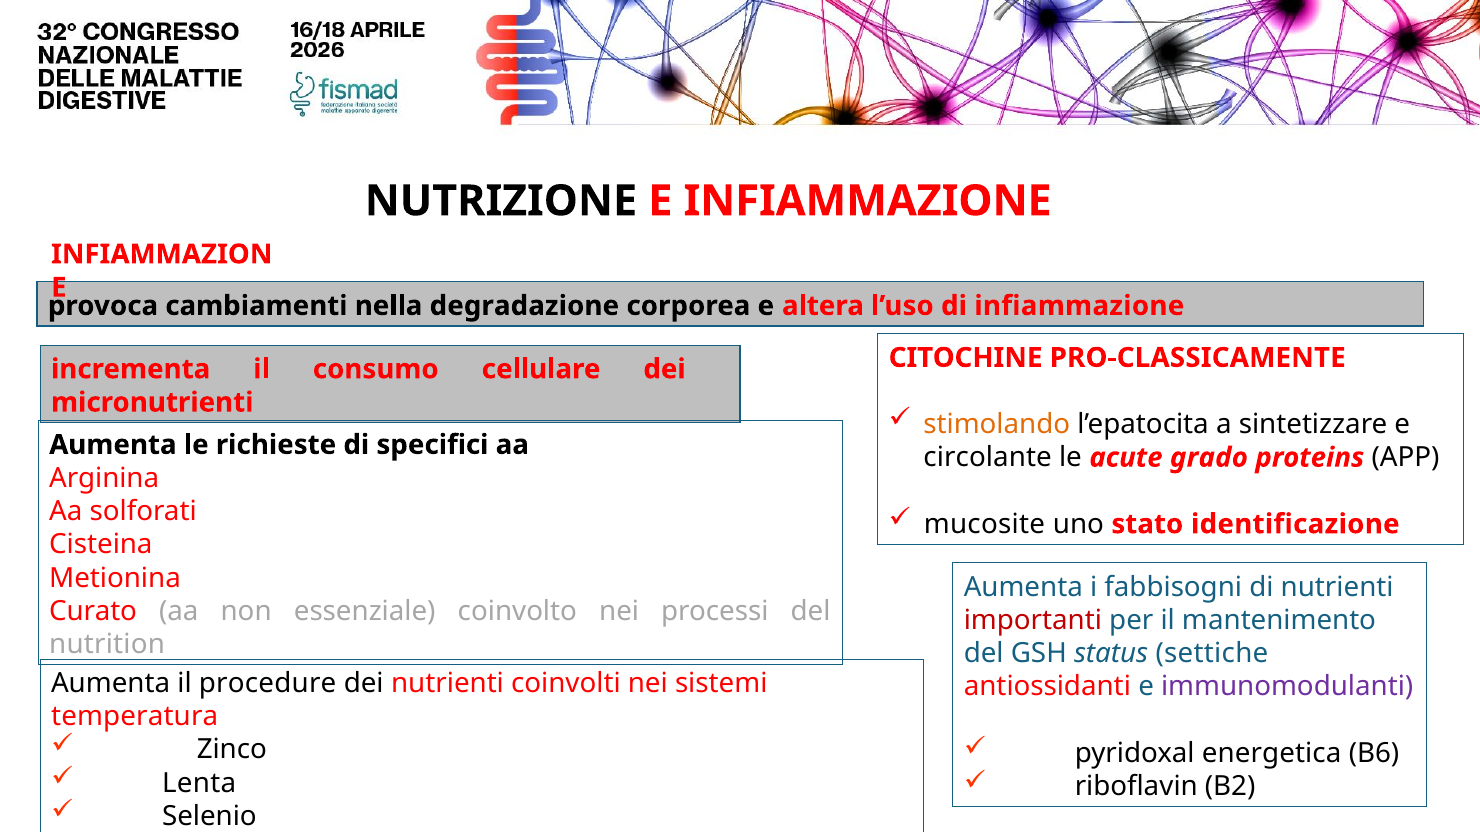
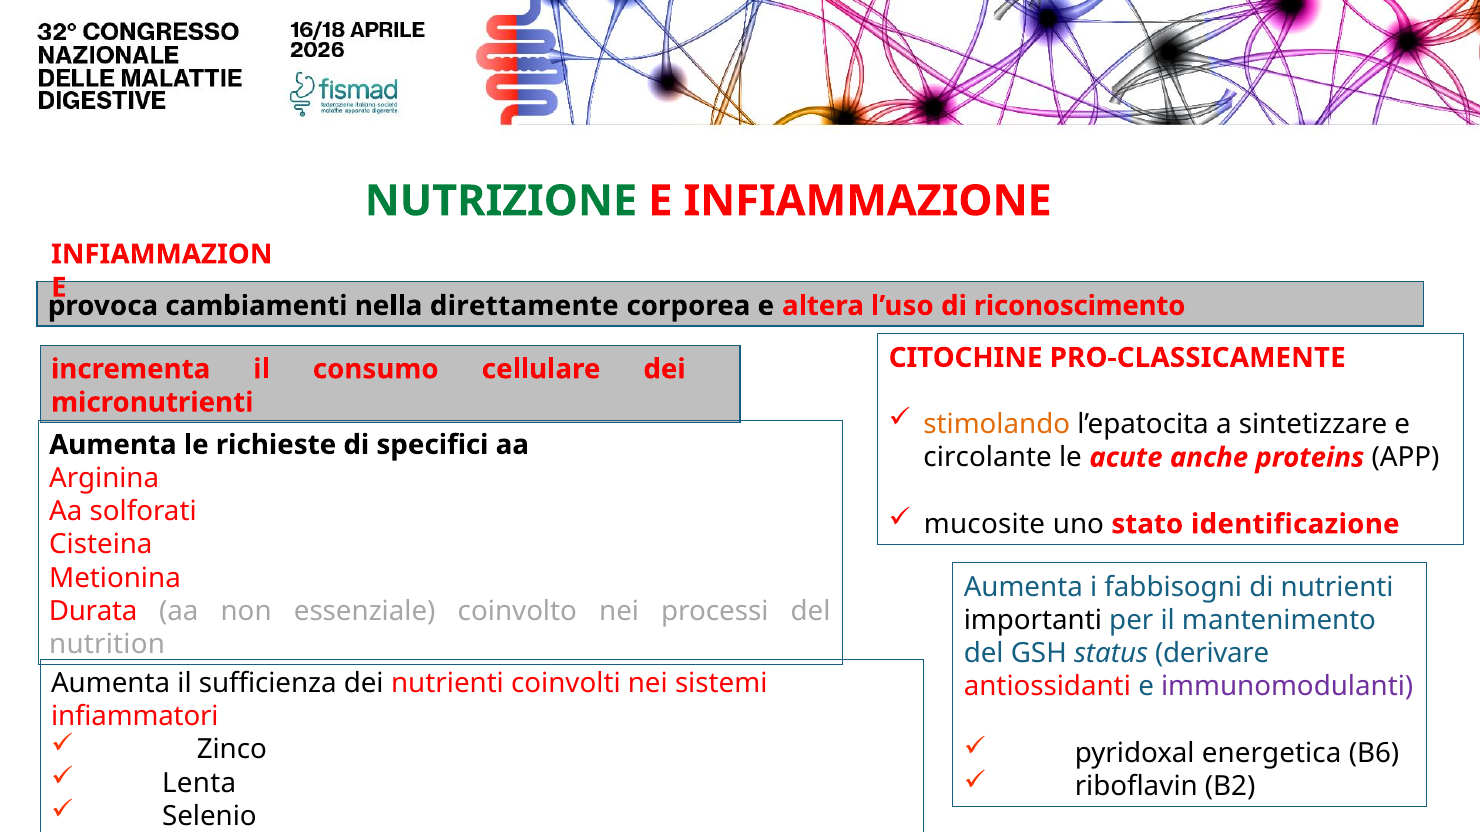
NUTRIZIONE colour: black -> green (501, 201)
degradazione: degradazione -> direttamente (524, 306)
di infiammazione: infiammazione -> riconoscimento (1080, 306)
grado: grado -> anche (1209, 458)
Curato: Curato -> Durata (93, 612)
importanti colour: red -> black (1033, 621)
settiche: settiche -> derivare (1212, 654)
procedure: procedure -> sufficienza (268, 684)
temperatura: temperatura -> infiammatori (135, 717)
